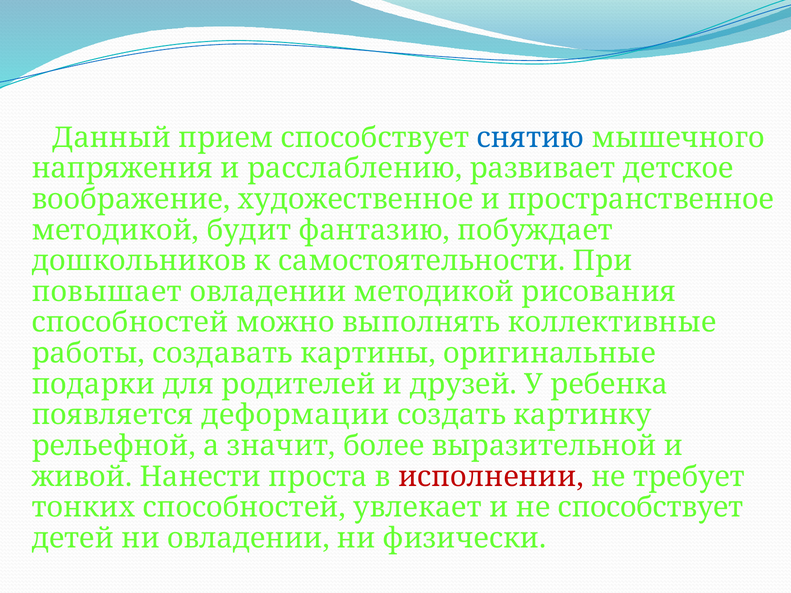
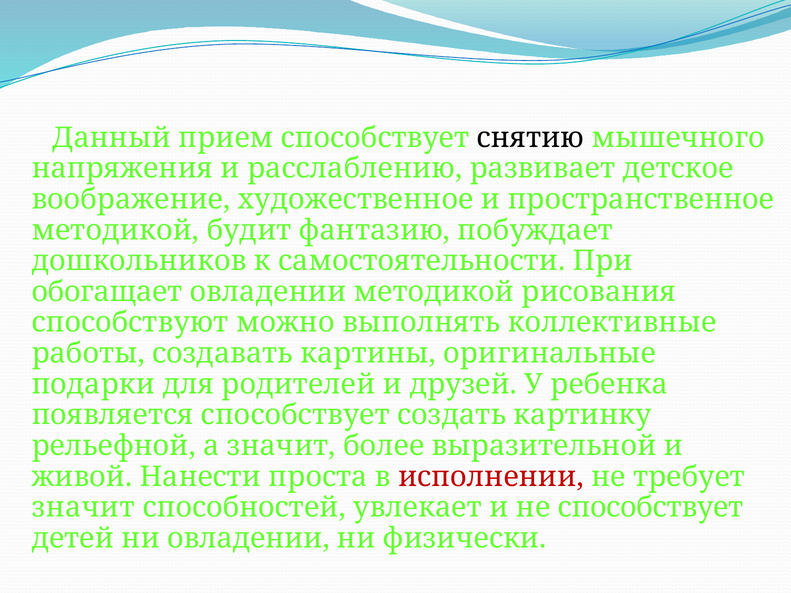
снятию colour: blue -> black (530, 138)
повышает: повышает -> обогащает (107, 292)
способностей: способностей -> способствуют (130, 323)
появляется деформации: деформации -> способствует (295, 415)
тонких: тонких -> значит (83, 508)
